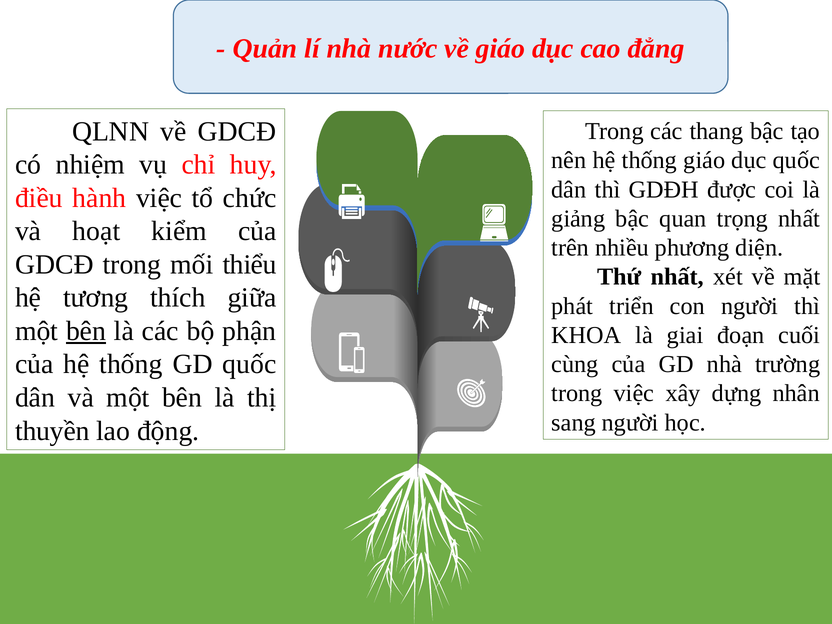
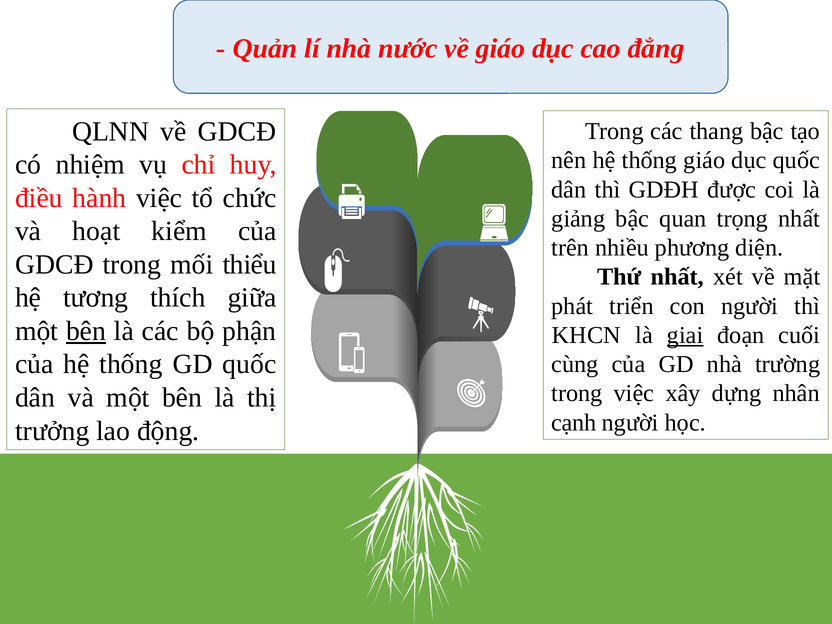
KHOA: KHOA -> KHCN (586, 335)
giai underline: none -> present (685, 335)
sang: sang -> cạnh (574, 423)
thuyền: thuyền -> trưởng (52, 431)
